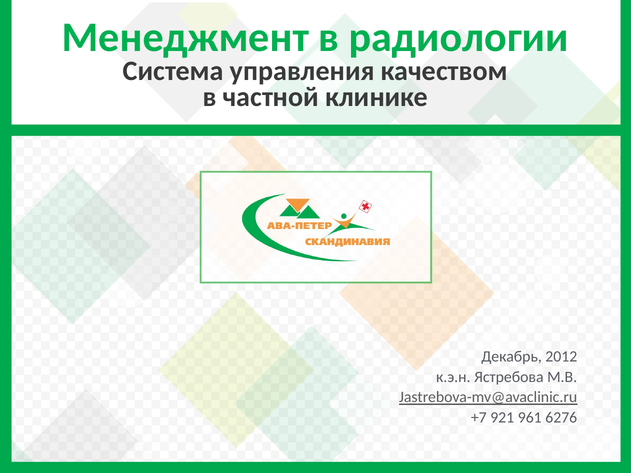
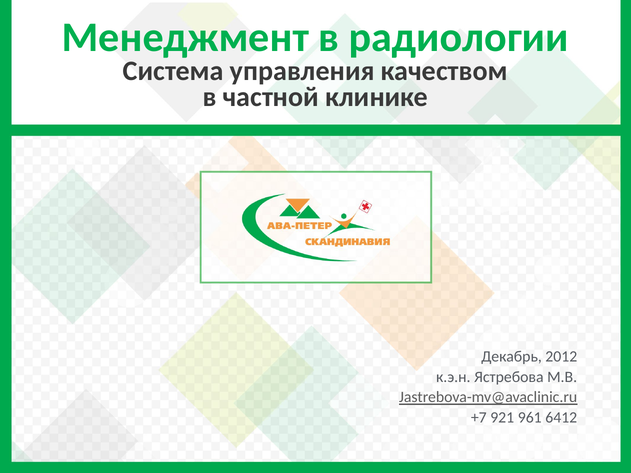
6276: 6276 -> 6412 (561, 418)
